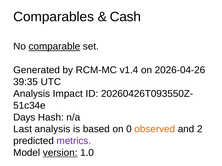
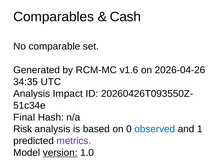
comparable underline: present -> none (54, 47)
v1.4: v1.4 -> v1.6 (129, 70)
39:35: 39:35 -> 34:35 (26, 82)
Days: Days -> Final (24, 118)
Last: Last -> Risk (23, 129)
observed colour: orange -> blue (155, 129)
2: 2 -> 1 (200, 129)
